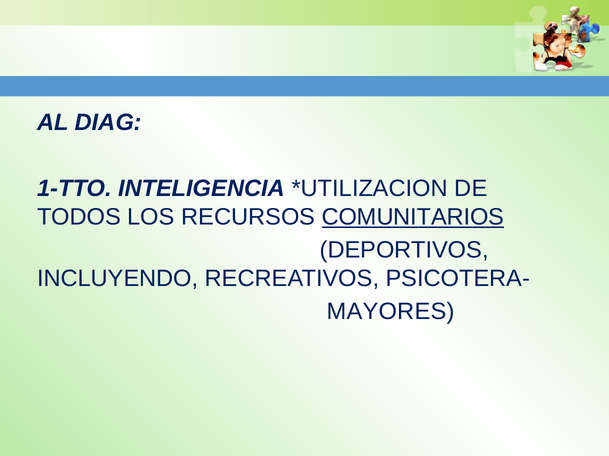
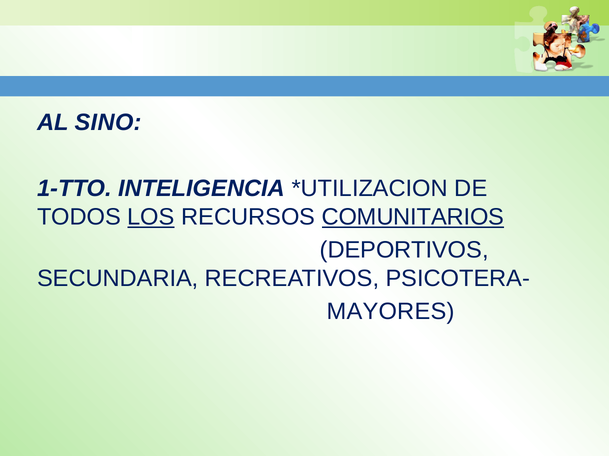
DIAG: DIAG -> SINO (108, 123)
LOS underline: none -> present (151, 217)
INCLUYENDO: INCLUYENDO -> SECUNDARIA (118, 279)
